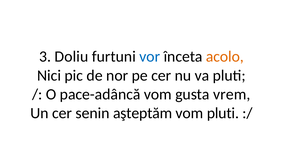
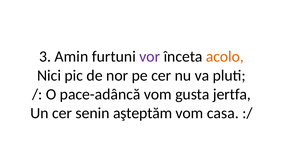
Doliu: Doliu -> Amin (71, 57)
vor colour: blue -> purple (150, 57)
vrem: vrem -> jertfa (232, 94)
vom pluti: pluti -> casa (223, 113)
